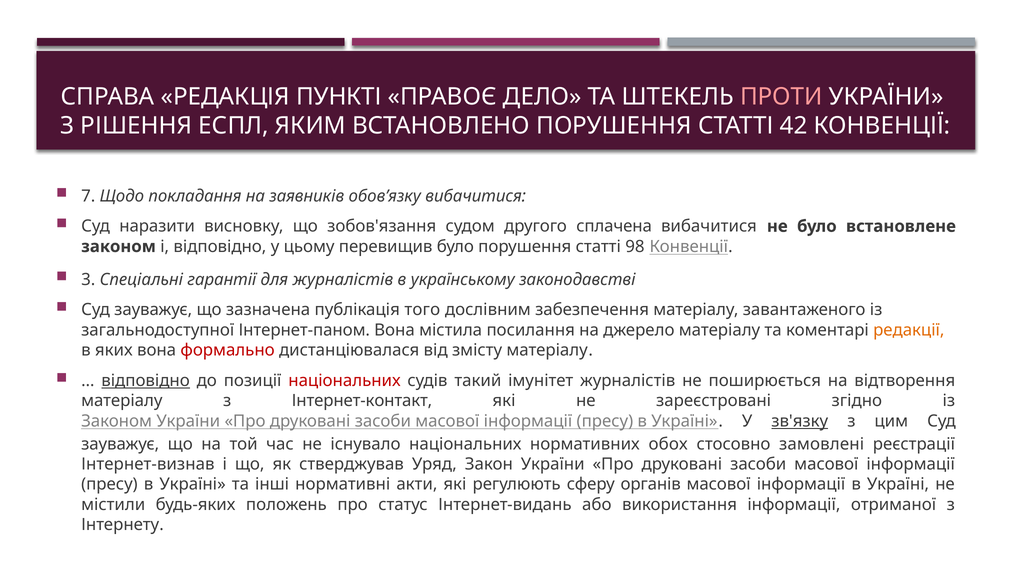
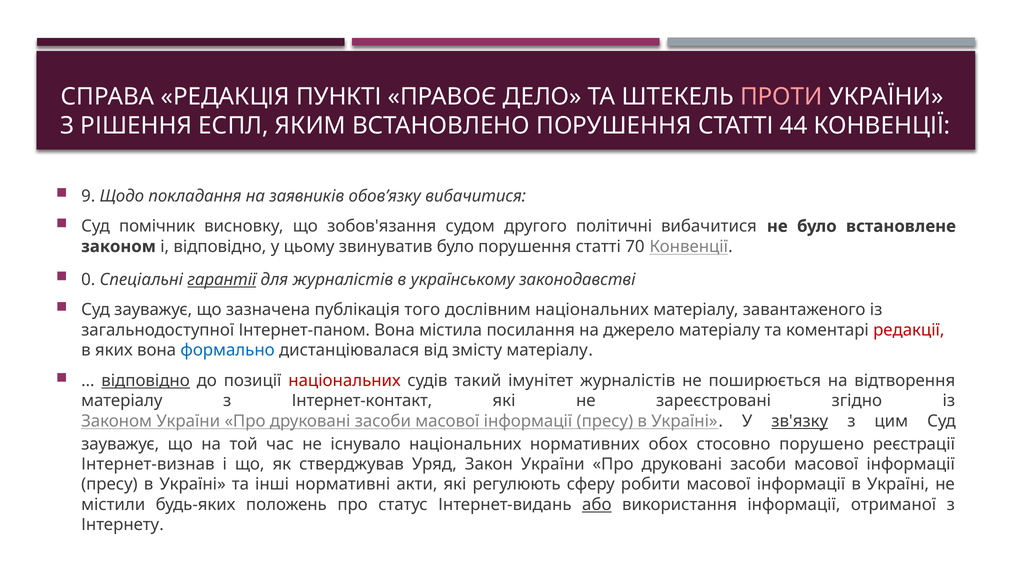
42: 42 -> 44 (794, 126)
7: 7 -> 9 (88, 196)
наразити: наразити -> помічник (157, 226)
сплачена: сплачена -> політичні (614, 226)
перевищив: перевищив -> звинуватив (386, 247)
98: 98 -> 70 (635, 247)
3: 3 -> 0 (88, 280)
гарантії underline: none -> present (222, 280)
дослівним забезпечення: забезпечення -> національних (592, 310)
редакції colour: orange -> red (909, 330)
формально colour: red -> blue (228, 350)
замовлені: замовлені -> порушено (822, 444)
органів: органів -> робити (651, 485)
або underline: none -> present (597, 505)
